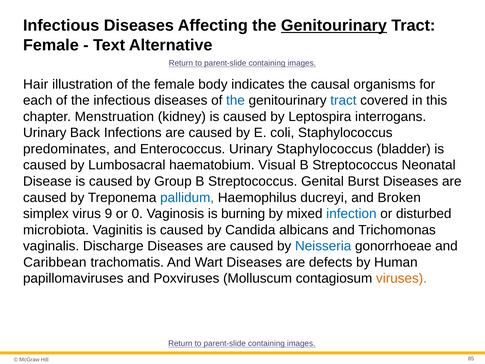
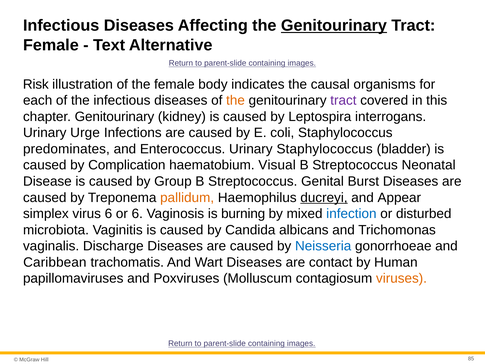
Hair: Hair -> Risk (36, 84)
the colour: blue -> orange (236, 100)
tract colour: blue -> purple (343, 100)
chapter Menstruation: Menstruation -> Genitourinary (115, 117)
Back: Back -> Urge (85, 133)
Lumbosacral: Lumbosacral -> Complication (127, 165)
pallidum colour: blue -> orange (187, 197)
ducreyi underline: none -> present (324, 197)
Broken: Broken -> Appear (399, 197)
virus 9: 9 -> 6 (108, 214)
or 0: 0 -> 6 (137, 214)
defects: defects -> contact (331, 262)
